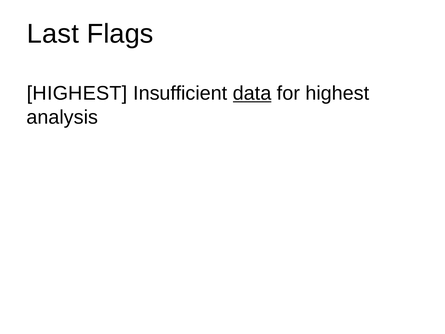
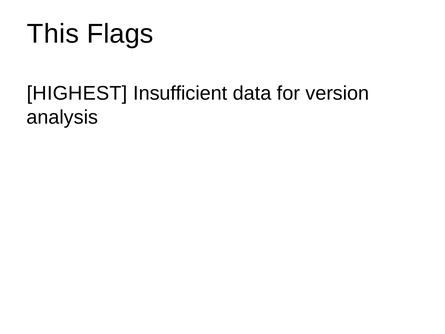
Last: Last -> This (53, 34)
data underline: present -> none (252, 93)
for highest: highest -> version (337, 93)
